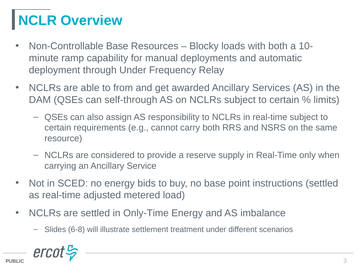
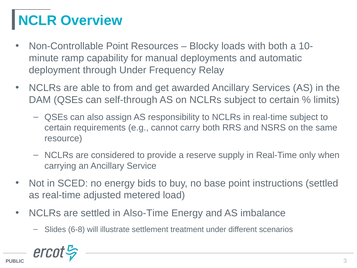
Non-Controllable Base: Base -> Point (117, 46)
Only-Time: Only-Time -> Also-Time (146, 213)
